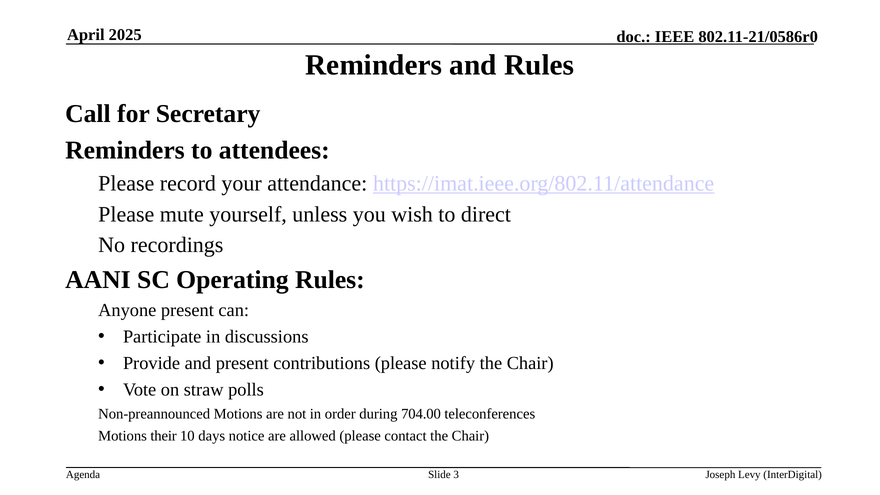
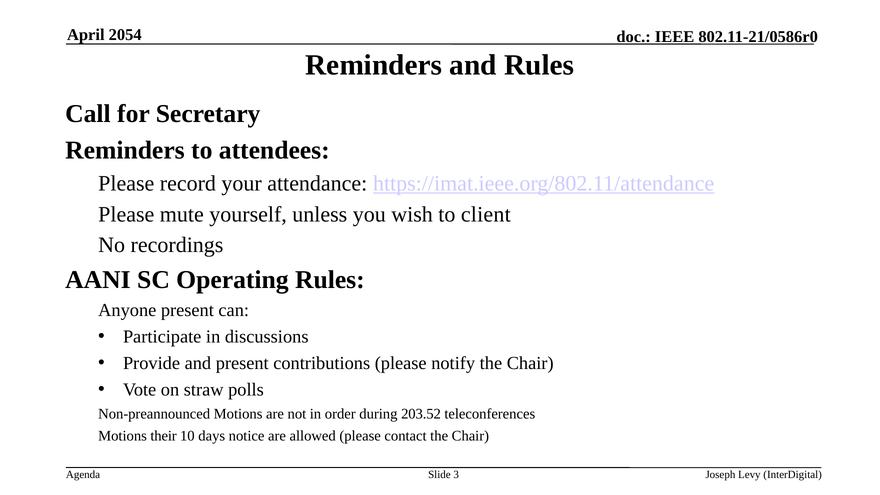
2025: 2025 -> 2054 (125, 35)
direct: direct -> client (486, 214)
704.00: 704.00 -> 203.52 (421, 414)
